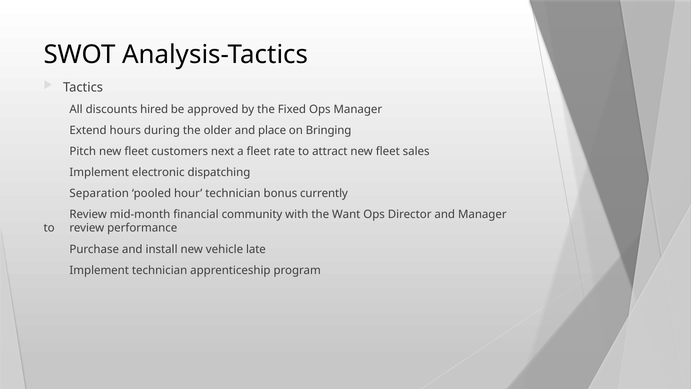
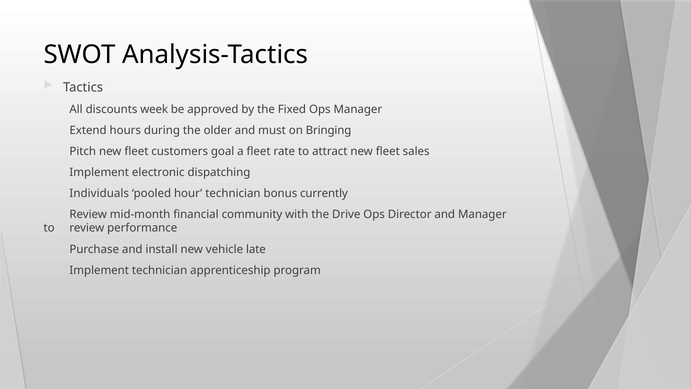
hired: hired -> week (154, 109)
place: place -> must (272, 130)
next: next -> goal (223, 151)
Separation: Separation -> Individuals (99, 193)
Want: Want -> Drive (346, 214)
